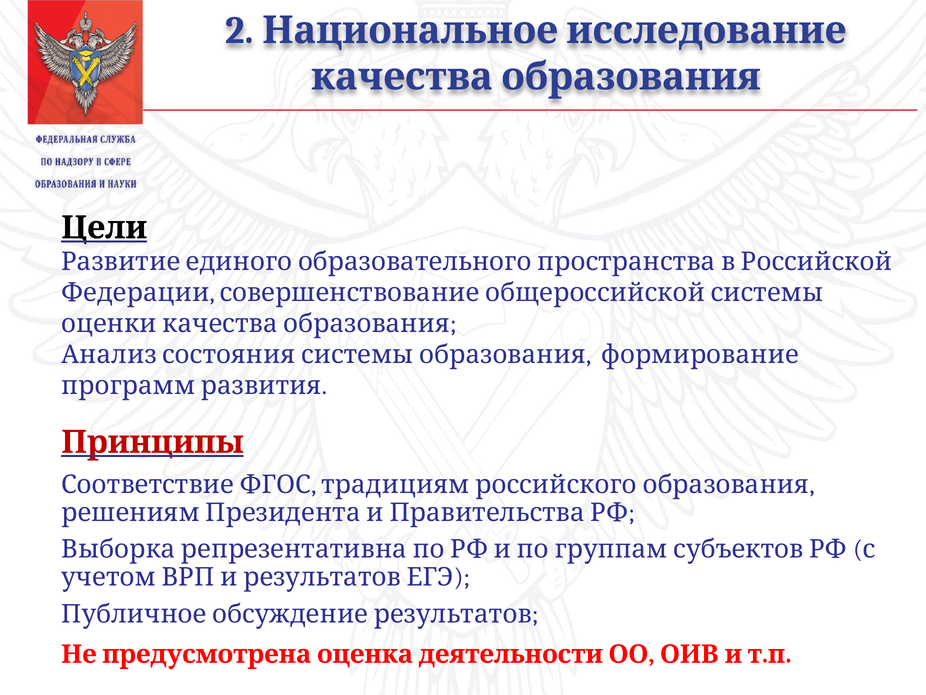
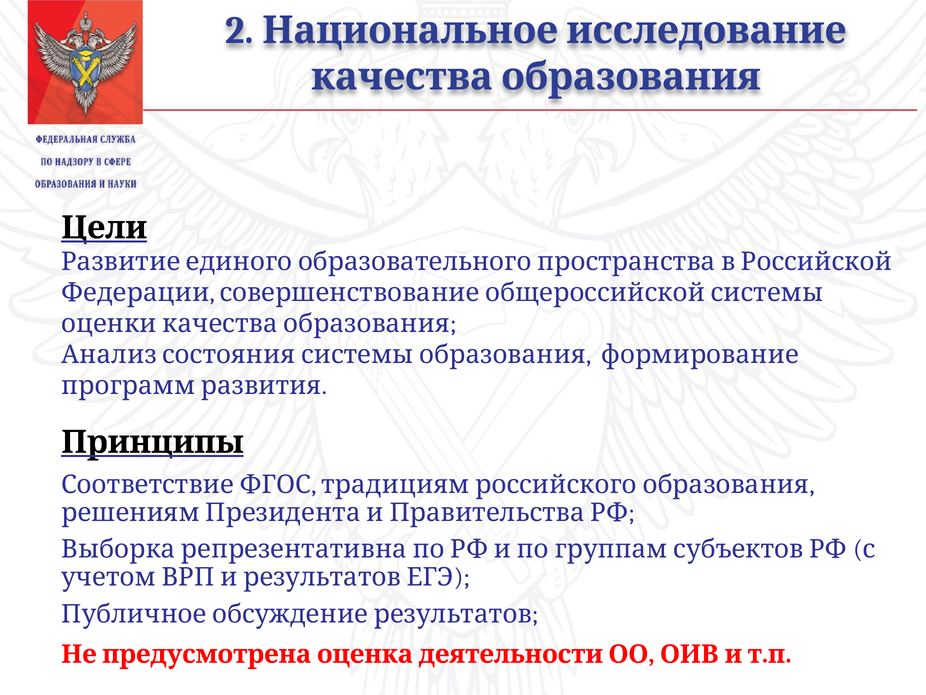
Принципы colour: red -> black (153, 442)
